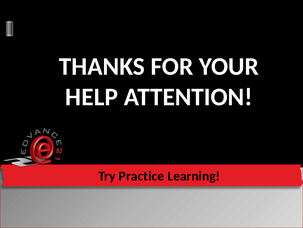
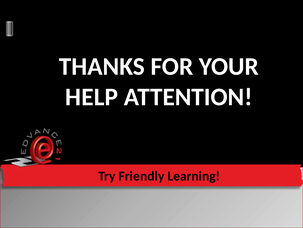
Practice: Practice -> Friendly (141, 176)
